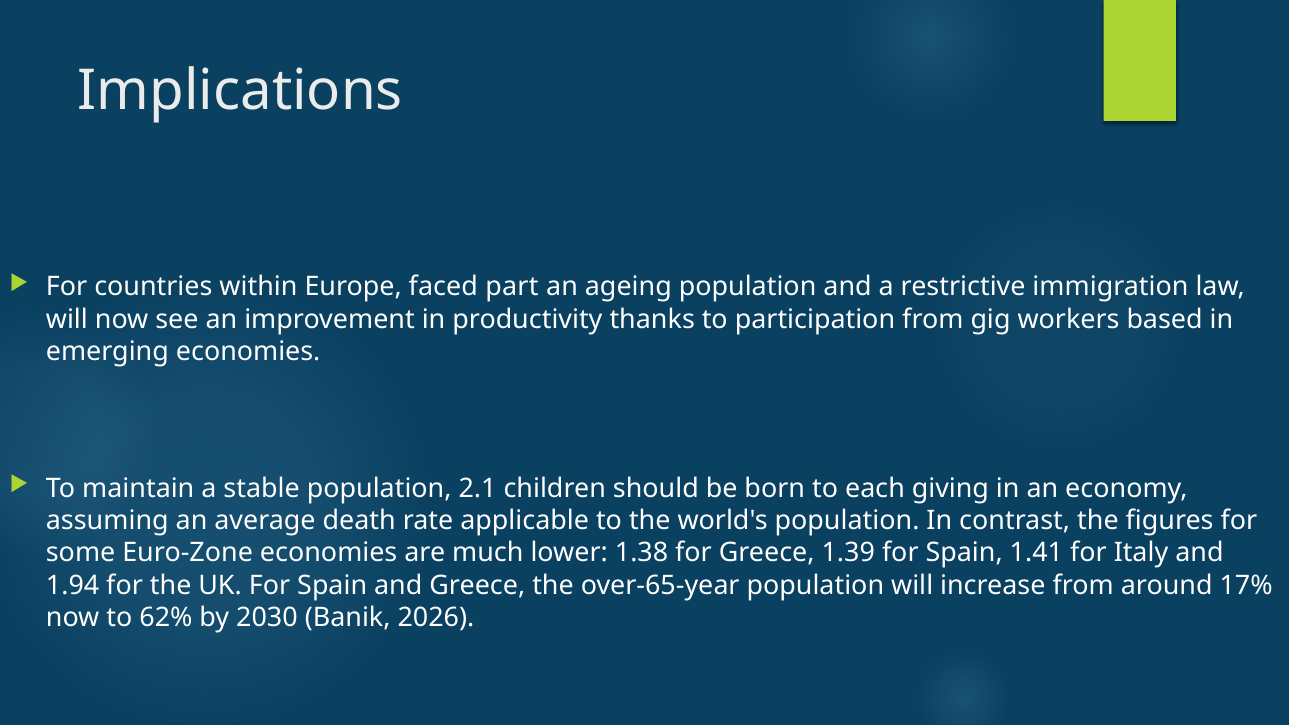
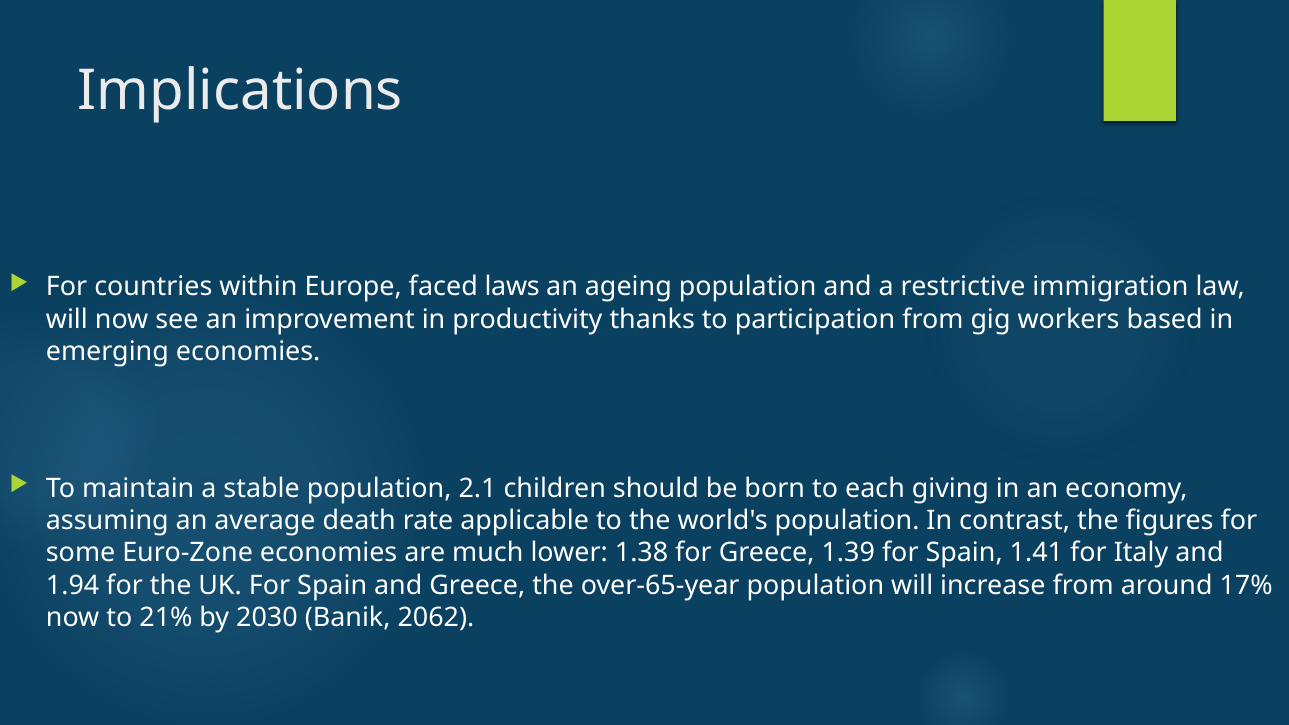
part: part -> laws (512, 287)
62%: 62% -> 21% (166, 618)
2026: 2026 -> 2062 (436, 618)
